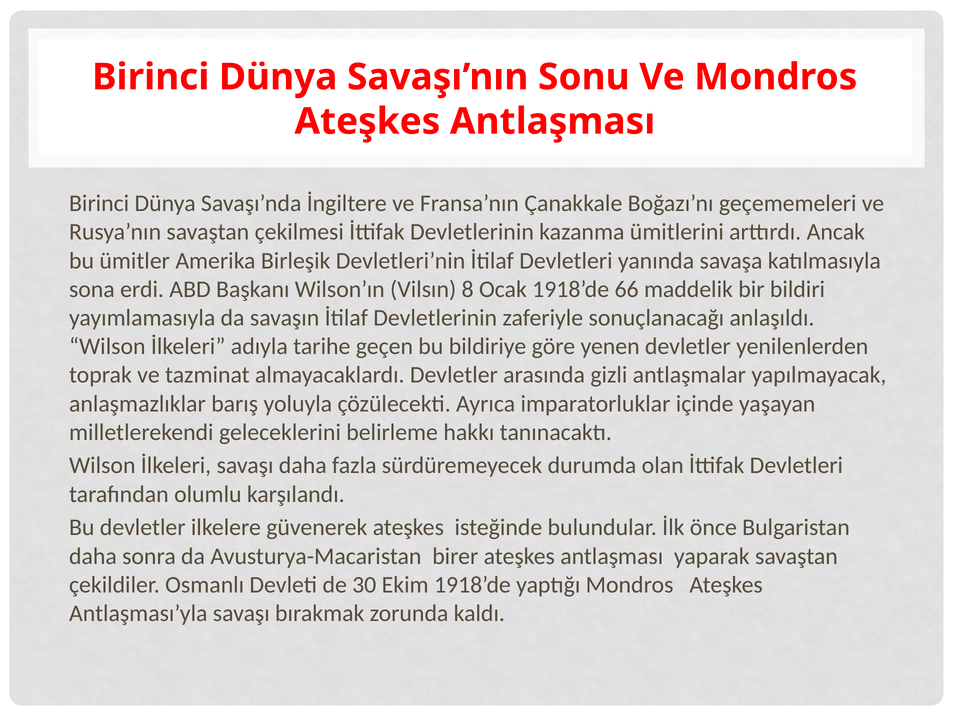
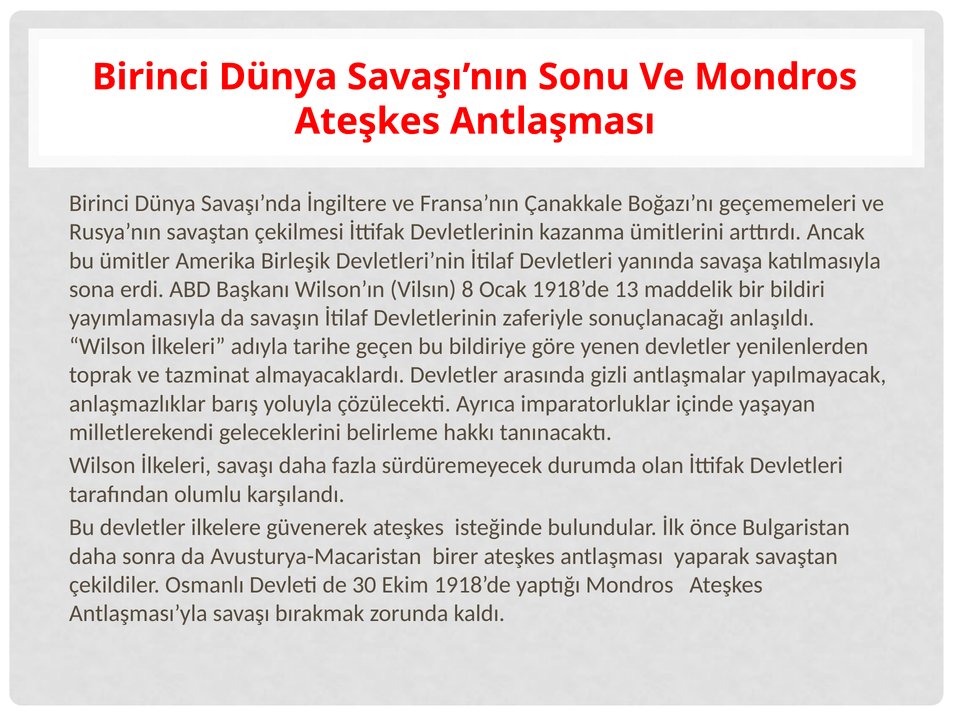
66: 66 -> 13 (627, 289)
